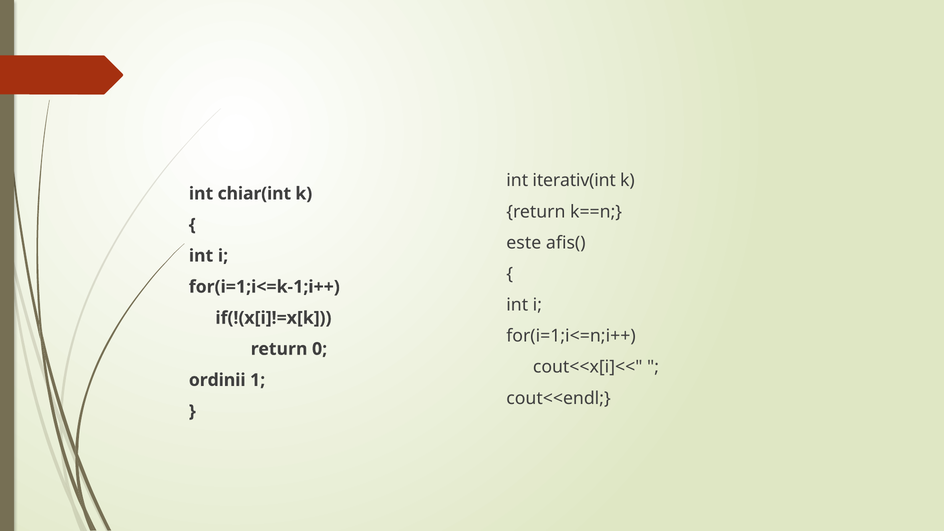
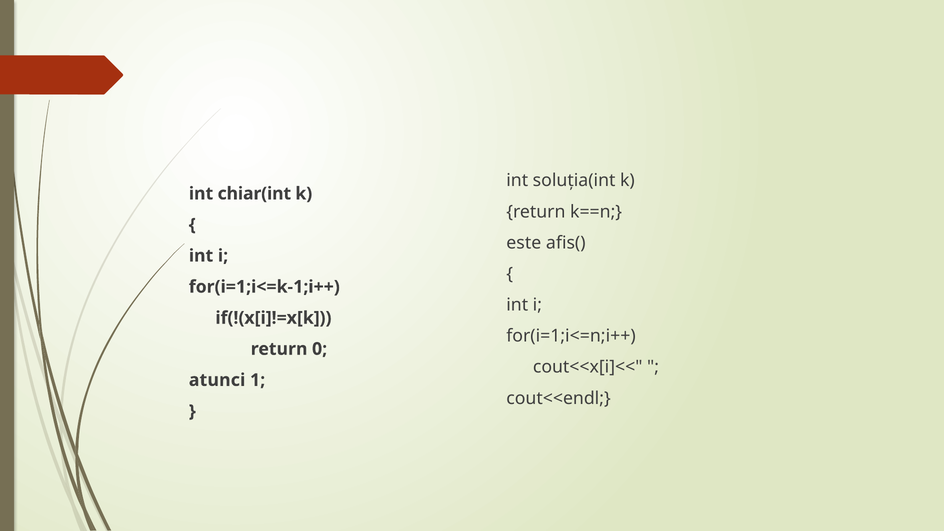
iterativ(int: iterativ(int -> soluţia(int (574, 181)
ordinii: ordinii -> atunci (217, 380)
